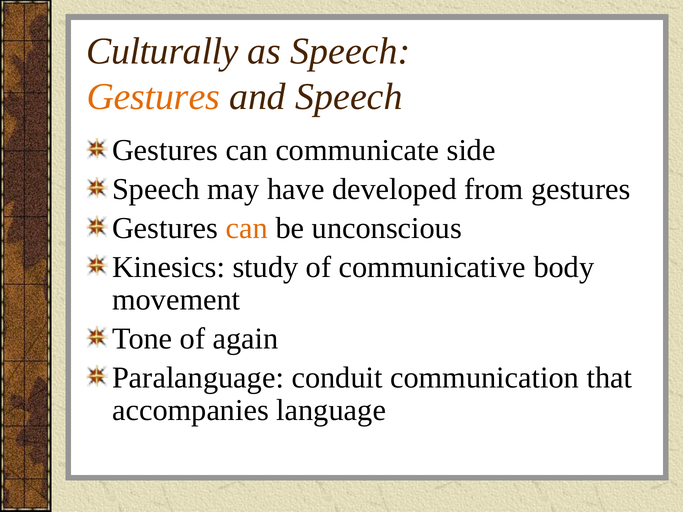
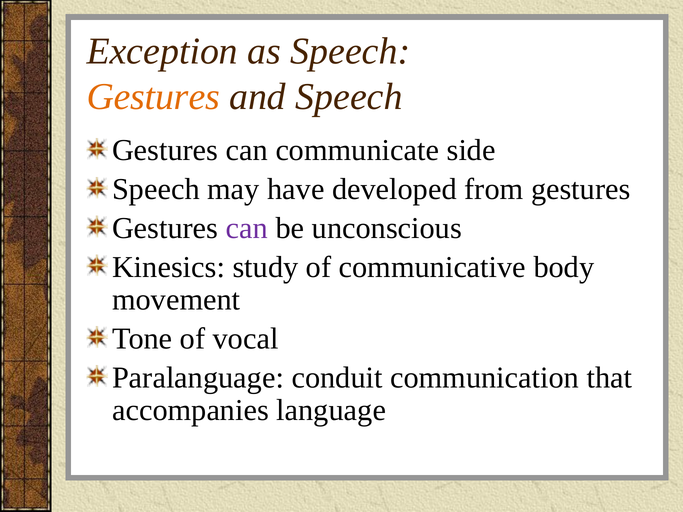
Culturally: Culturally -> Exception (162, 51)
can colour: orange -> purple (247, 228)
again: again -> vocal (246, 339)
